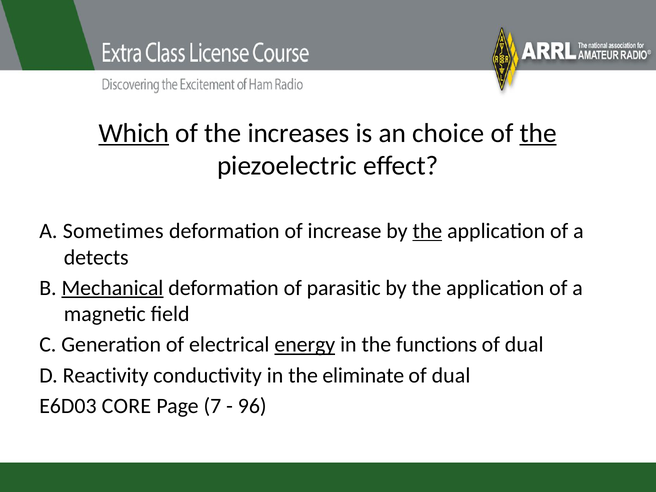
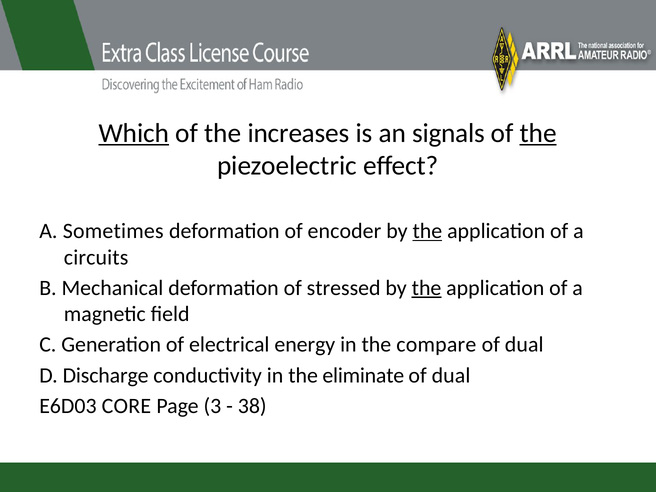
choice: choice -> signals (449, 133)
increase: increase -> encoder (344, 231)
detects: detects -> circuits (96, 257)
Mechanical underline: present -> none (112, 288)
parasitic: parasitic -> stressed (344, 288)
the underline: none -> present (427, 288)
energy underline: present -> none (305, 345)
functions: functions -> compare (436, 345)
Reactivity: Reactivity -> Discharge (106, 375)
7: 7 -> 3 (212, 406)
96: 96 -> 38 (252, 406)
